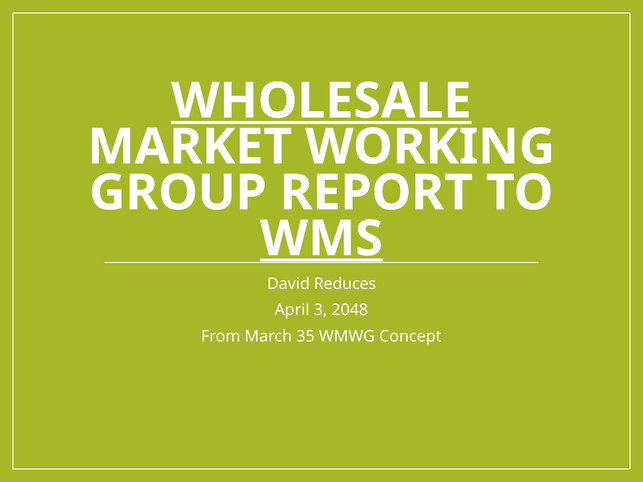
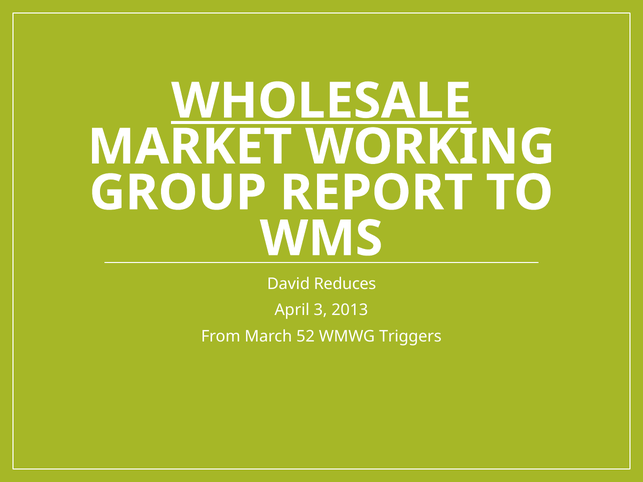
WMS underline: present -> none (321, 239)
2048: 2048 -> 2013 (350, 310)
35: 35 -> 52 (306, 337)
Concept: Concept -> Triggers (410, 337)
